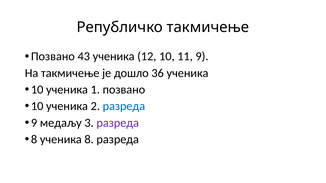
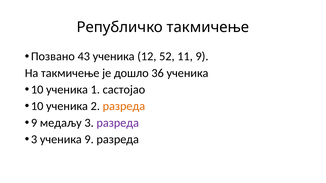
12 10: 10 -> 52 (167, 57)
1 позвано: позвано -> састојао (124, 90)
разреда colour: blue -> orange (124, 106)
8: 8 -> 3 (34, 140)
ученика 8: 8 -> 9 (89, 140)
